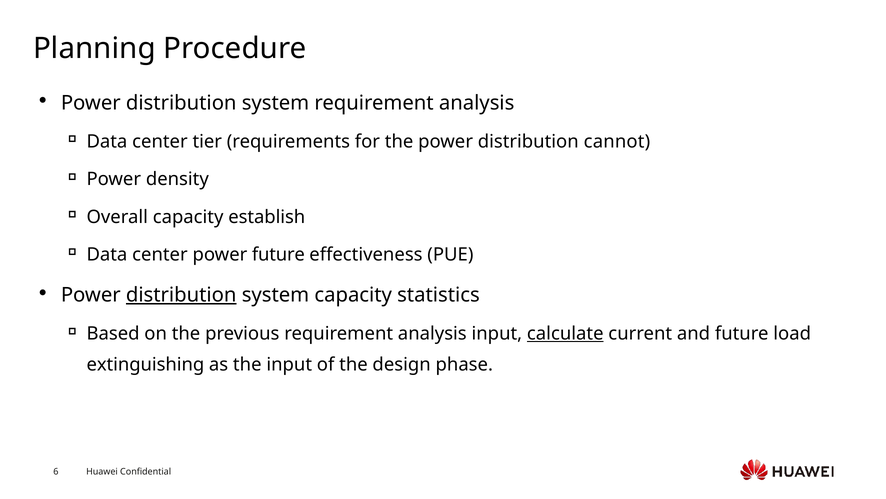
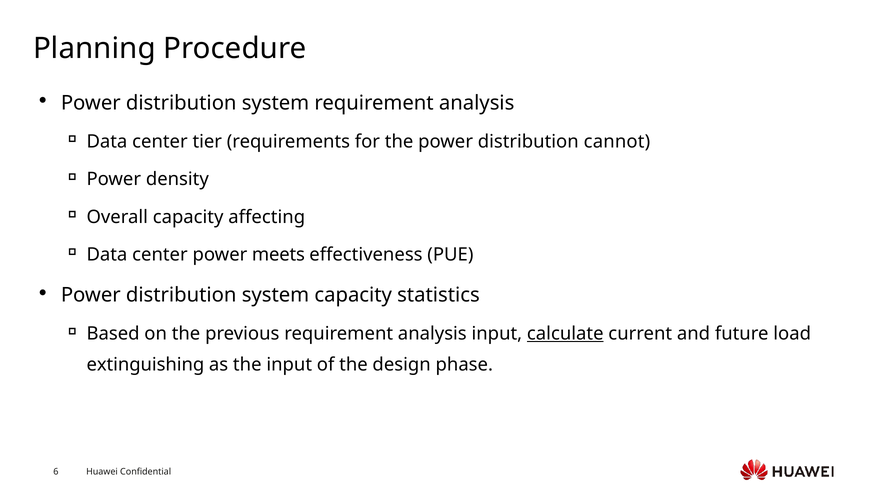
establish: establish -> affecting (267, 217)
power future: future -> meets (278, 254)
distribution underline: present -> none (181, 295)
